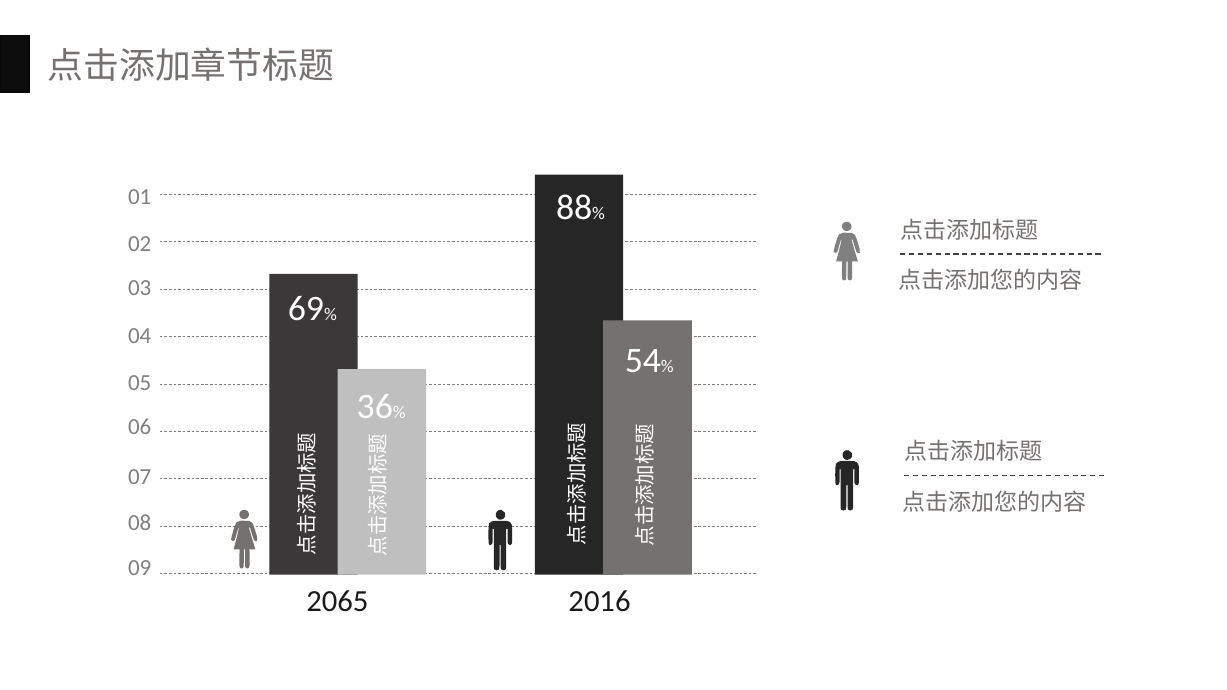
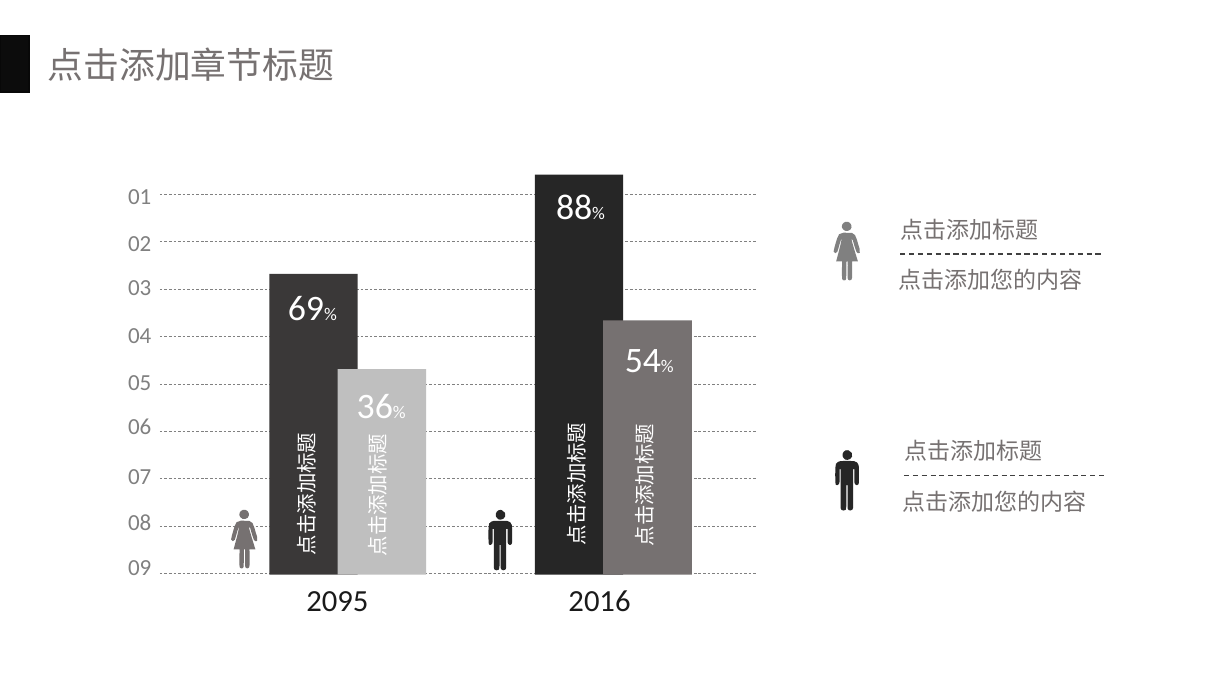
2065: 2065 -> 2095 (337, 601)
